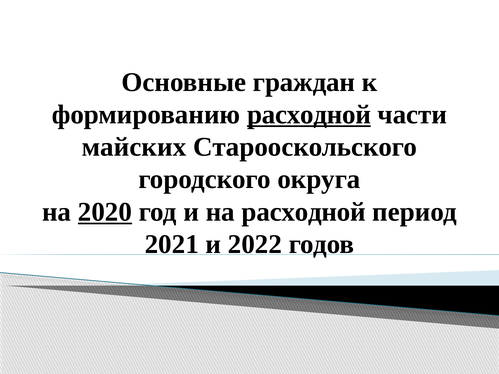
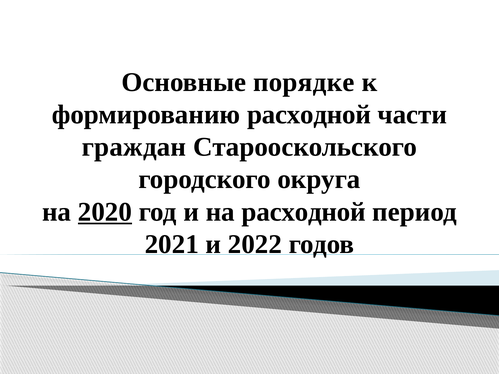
граждан: граждан -> порядке (304, 82)
расходной underline: present -> none (309, 115)
майских: майских -> граждан (134, 147)
